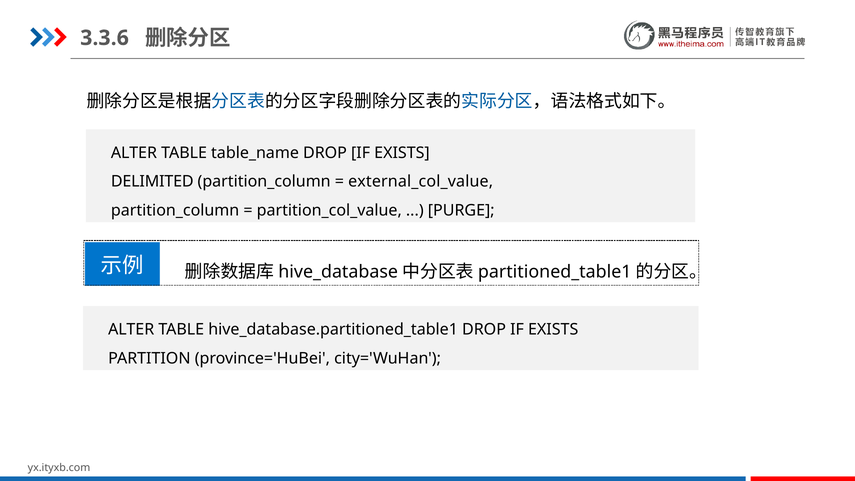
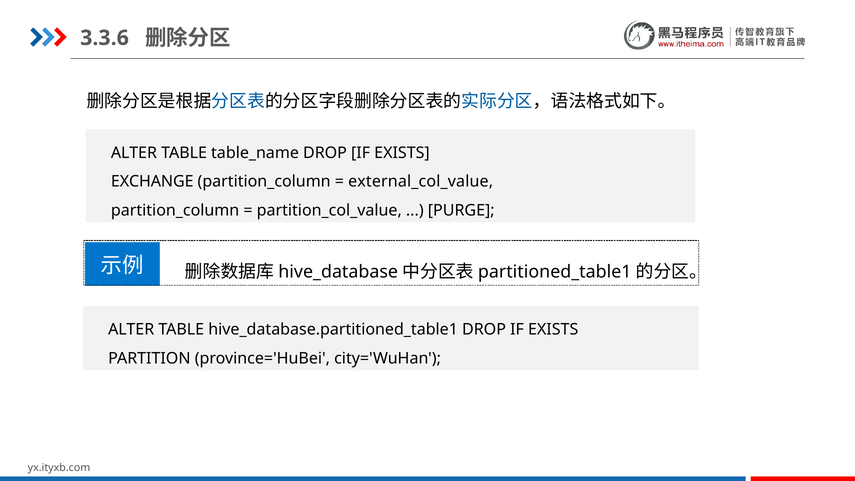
DELIMITED: DELIMITED -> EXCHANGE (152, 182)
